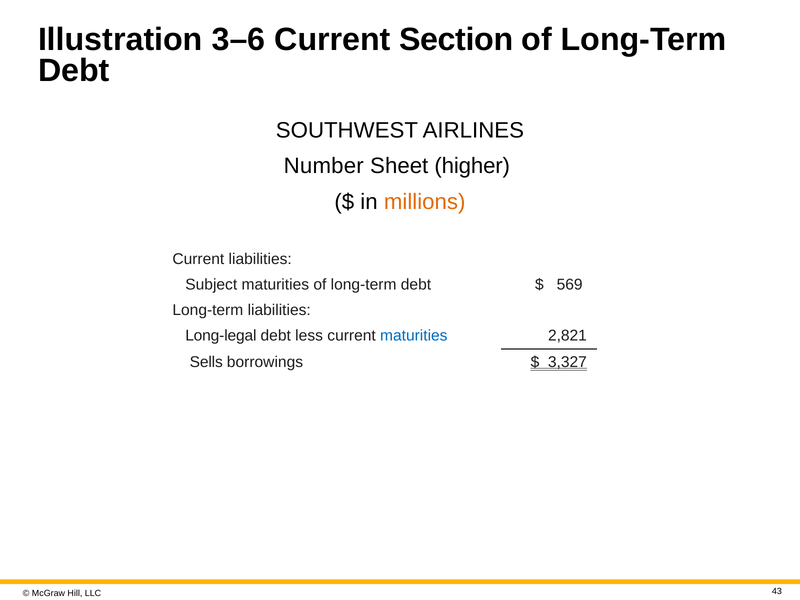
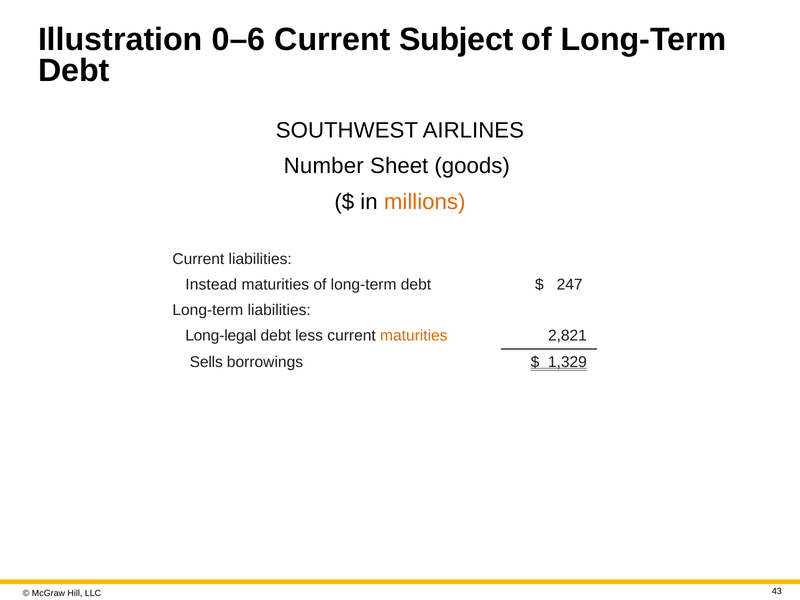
3–6: 3–6 -> 0–6 (238, 39)
Section: Section -> Subject (456, 39)
higher: higher -> goods (472, 166)
Subject: Subject -> Instead (211, 285)
569: 569 -> 247 (570, 285)
maturities colour: blue -> orange (414, 336)
3,327: 3,327 -> 1,329 (567, 362)
